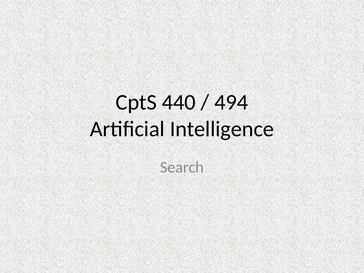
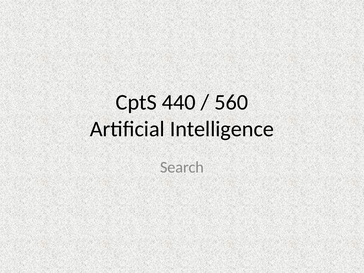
494: 494 -> 560 (231, 102)
